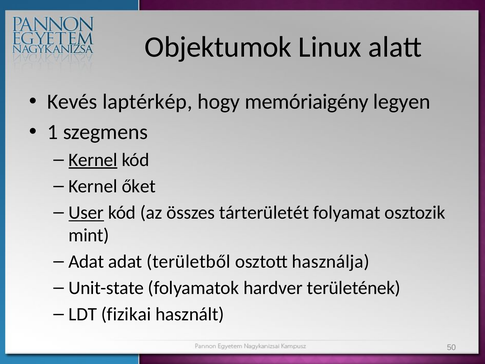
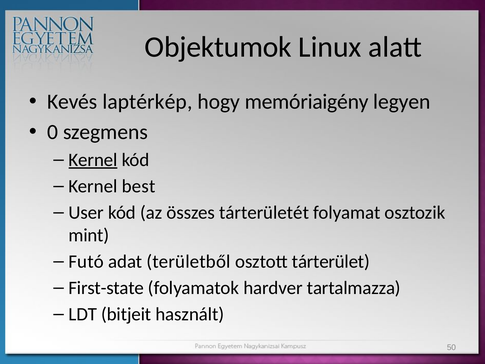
1: 1 -> 0 (53, 132)
őket: őket -> best (139, 186)
User underline: present -> none (86, 213)
Adat: Adat -> Futó (86, 261)
használja: használja -> tárterület (331, 261)
Unit-state: Unit-state -> First-state (106, 288)
területének: területének -> tartalmazza (354, 288)
fizikai: fizikai -> bitjeit (126, 314)
